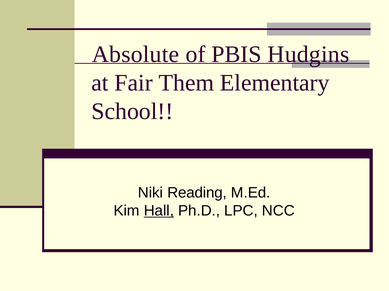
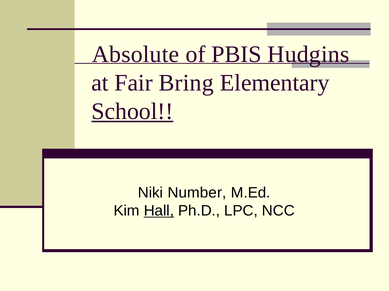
Them: Them -> Bring (186, 83)
School underline: none -> present (132, 112)
Reading: Reading -> Number (197, 193)
